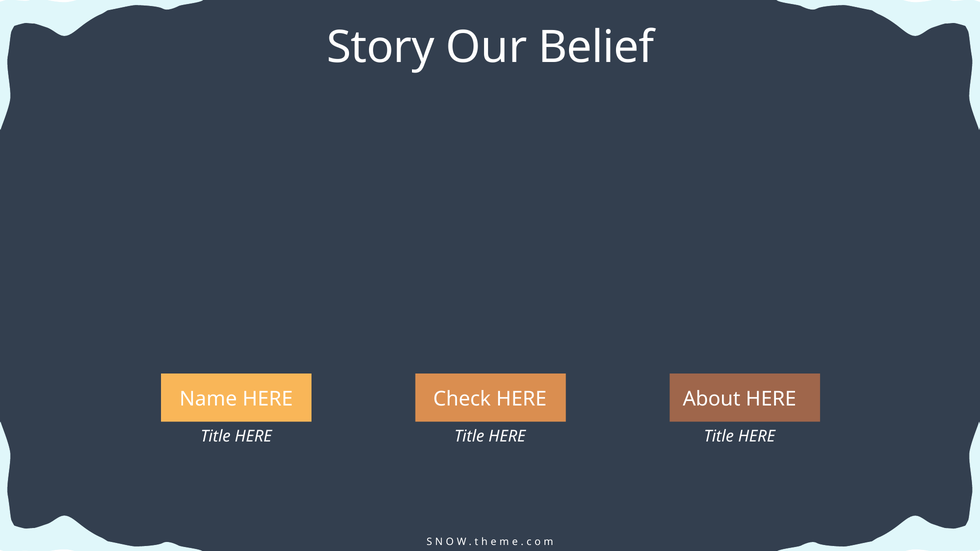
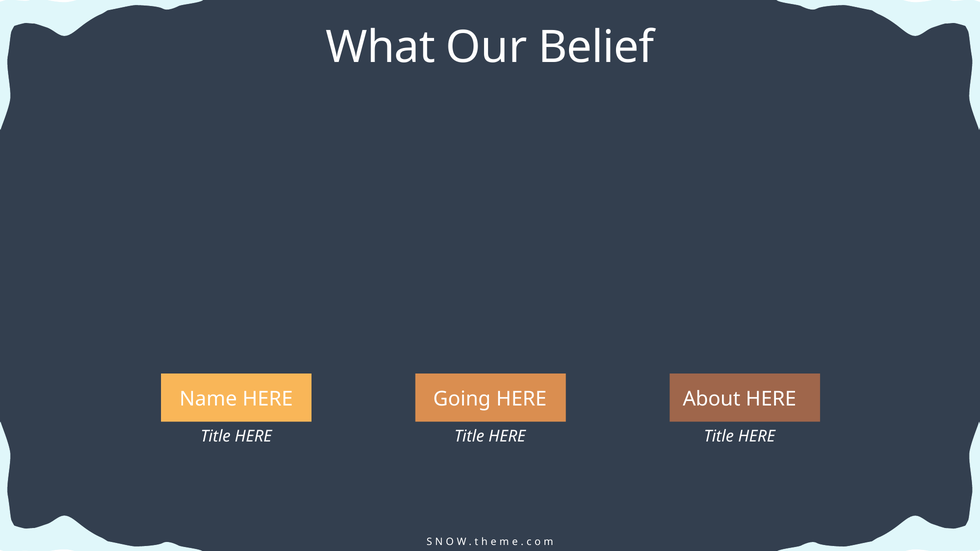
Story: Story -> What (381, 47)
Check: Check -> Going (462, 399)
